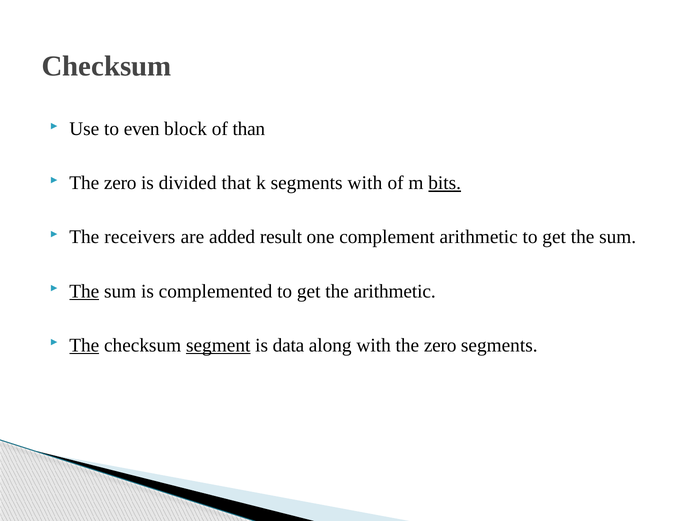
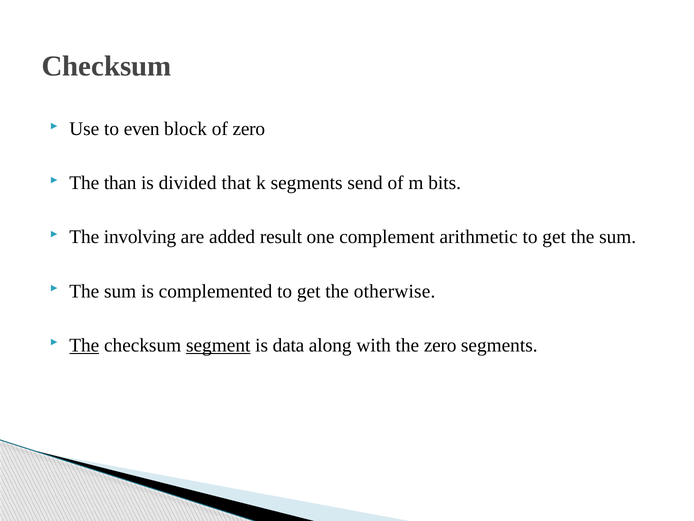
of than: than -> zero (249, 129)
zero: zero -> than (120, 183)
segments with: with -> send (365, 183)
bits underline: present -> none (445, 183)
receivers: receivers -> involving (140, 237)
The underline: present -> none (84, 291)
the arithmetic: arithmetic -> otherwise (395, 291)
